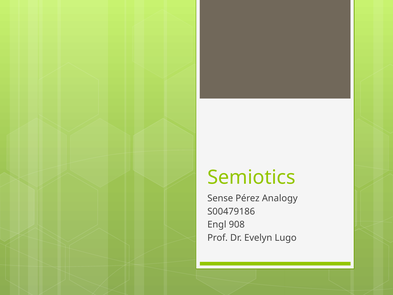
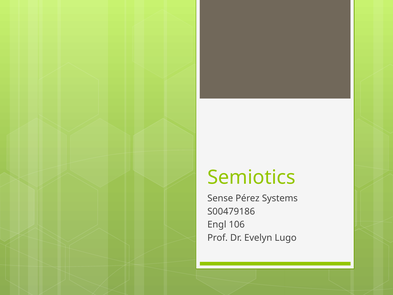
Analogy: Analogy -> Systems (280, 198)
908: 908 -> 106 (237, 224)
